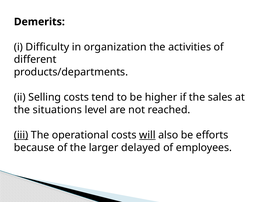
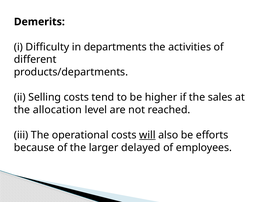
organization: organization -> departments (115, 47)
situations: situations -> allocation (57, 110)
iii underline: present -> none (21, 135)
